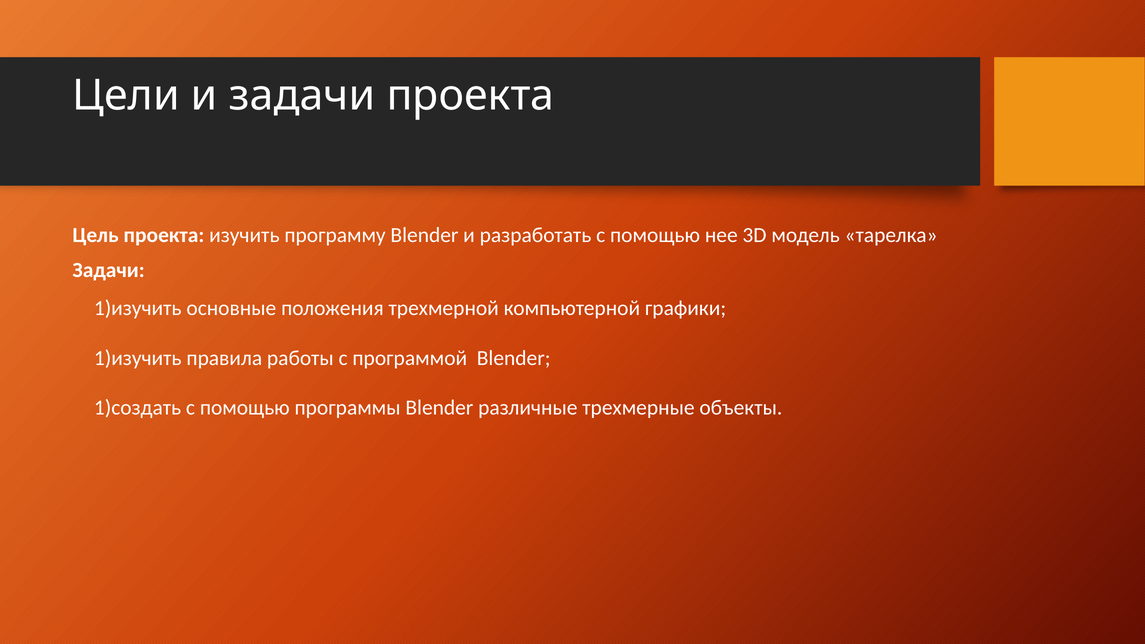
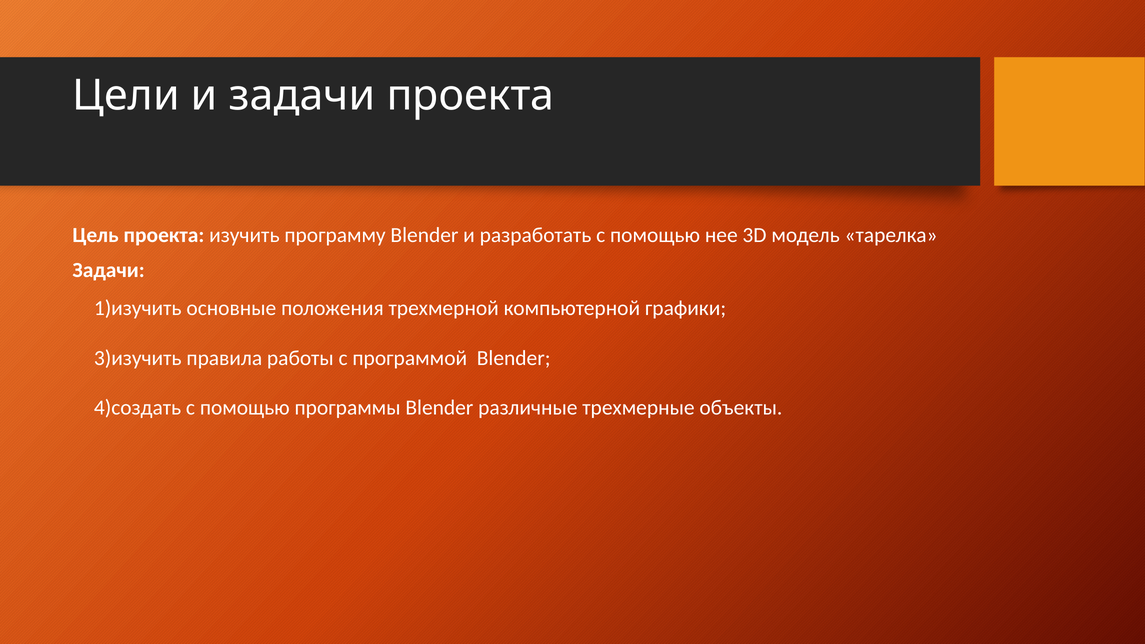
1)изучить: 1)изучить -> 3)изучить (138, 358)
1)создать: 1)создать -> 4)создать (138, 408)
